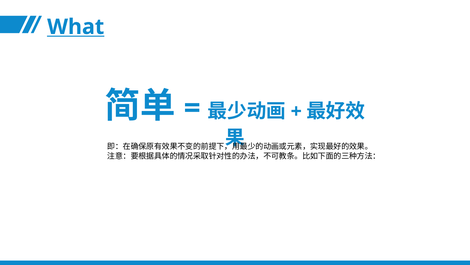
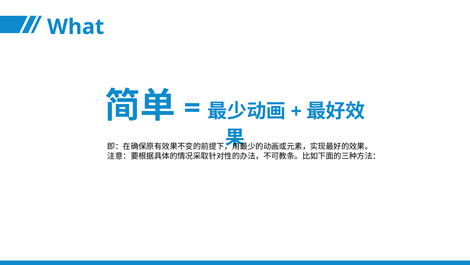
What underline: present -> none (76, 27)
